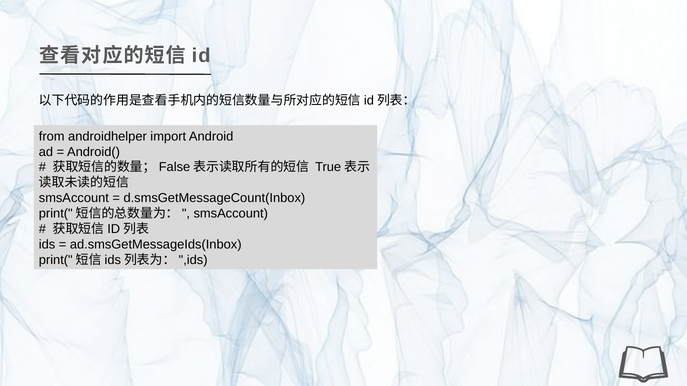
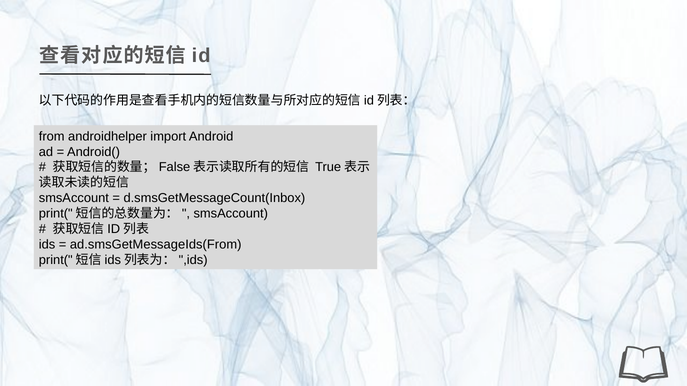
ad.smsGetMessageIds(Inbox: ad.smsGetMessageIds(Inbox -> ad.smsGetMessageIds(From (156, 245)
